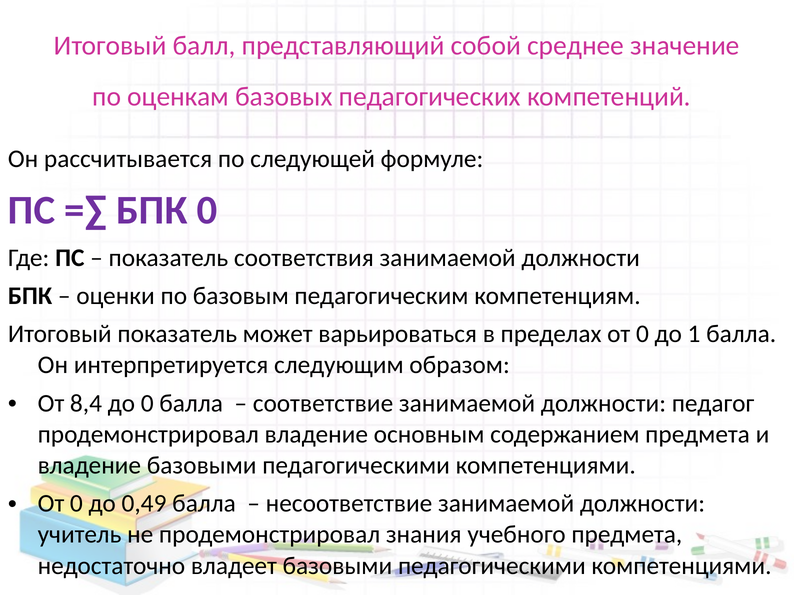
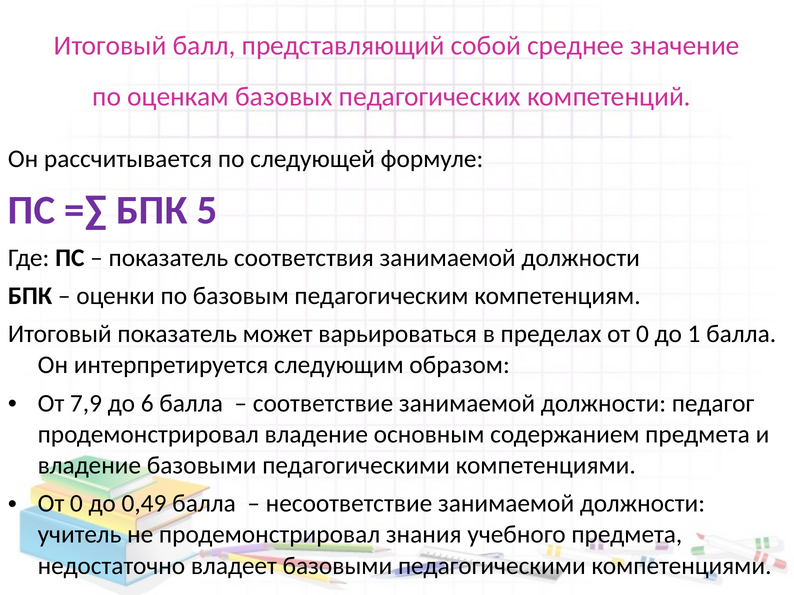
БПК 0: 0 -> 5 (207, 211)
8,4: 8,4 -> 7,9 (86, 404)
до 0: 0 -> 6 (147, 404)
